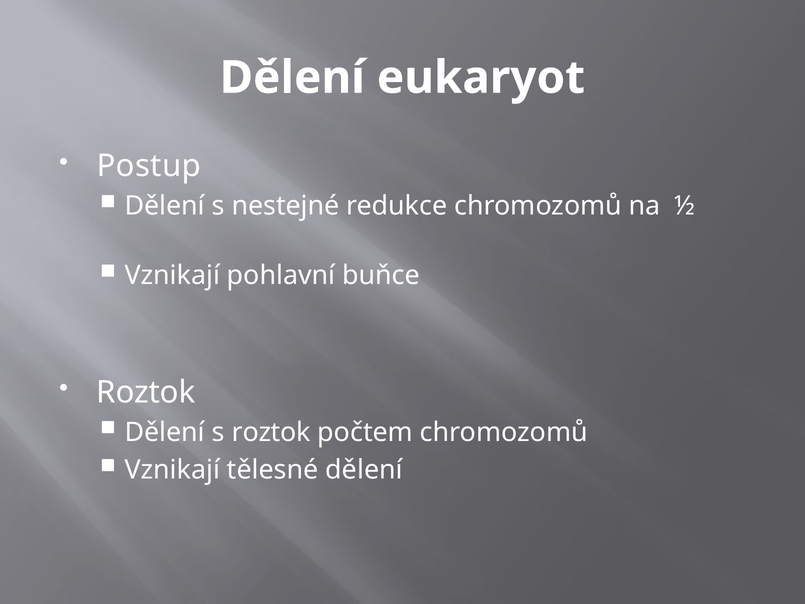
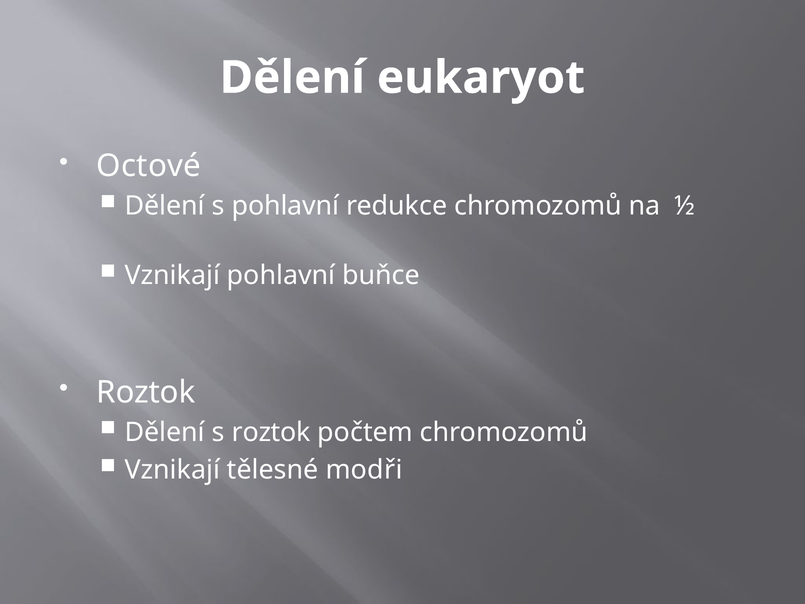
Postup: Postup -> Octové (149, 166)
s nestejné: nestejné -> pohlavní (285, 206)
tělesné dělení: dělení -> modři (364, 470)
